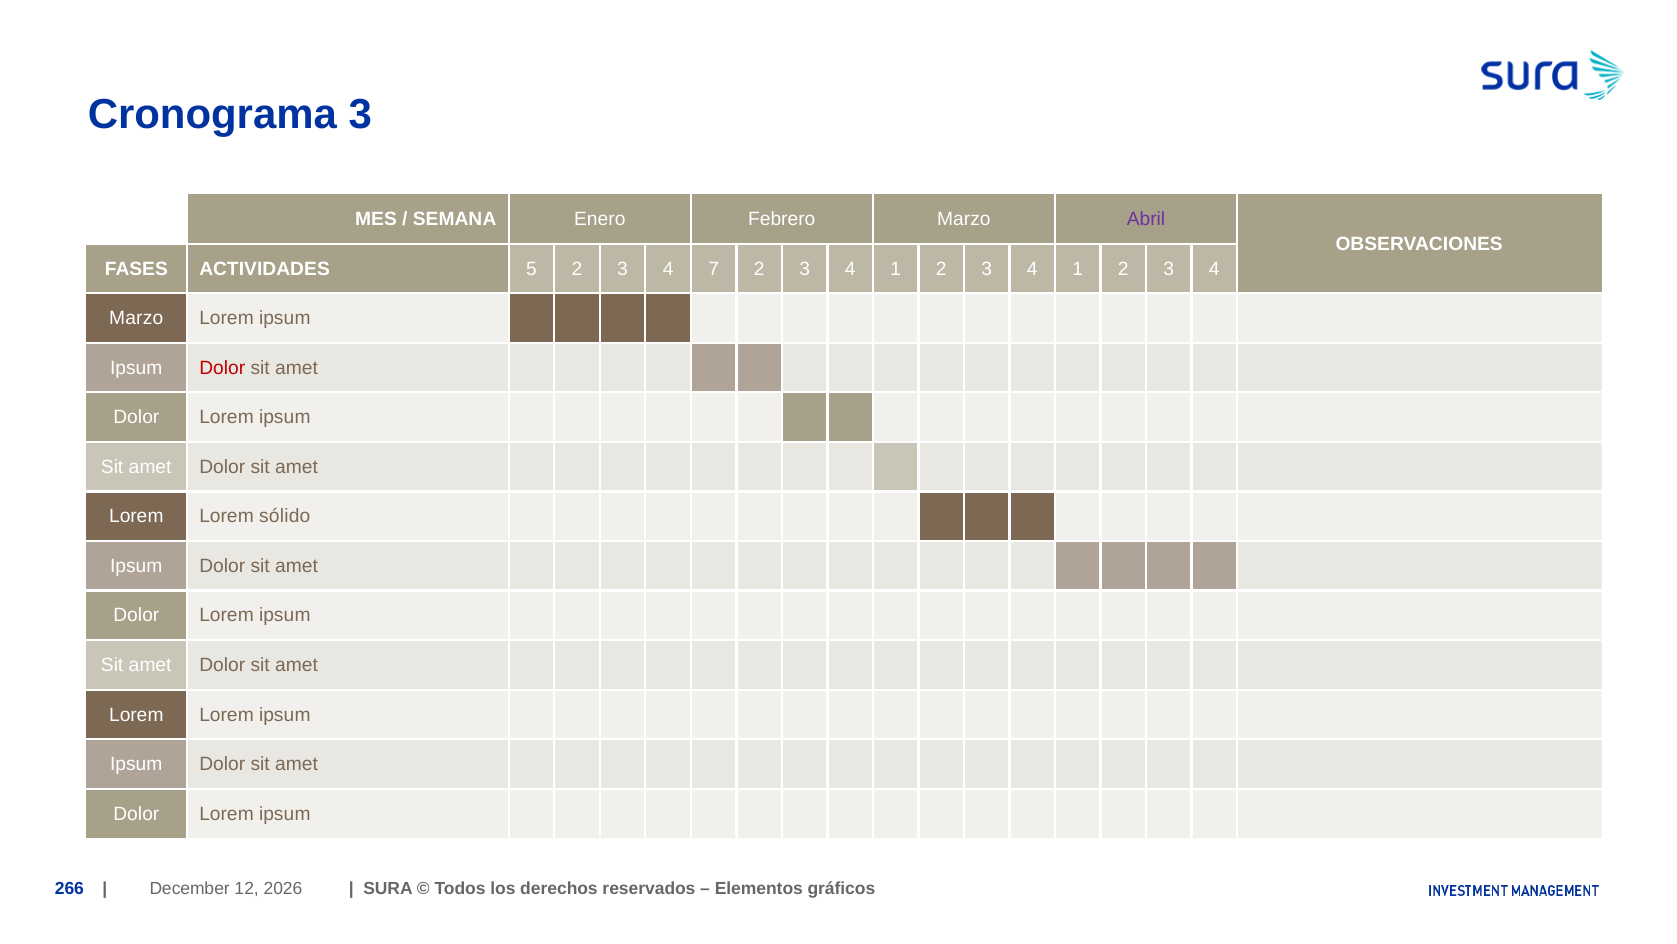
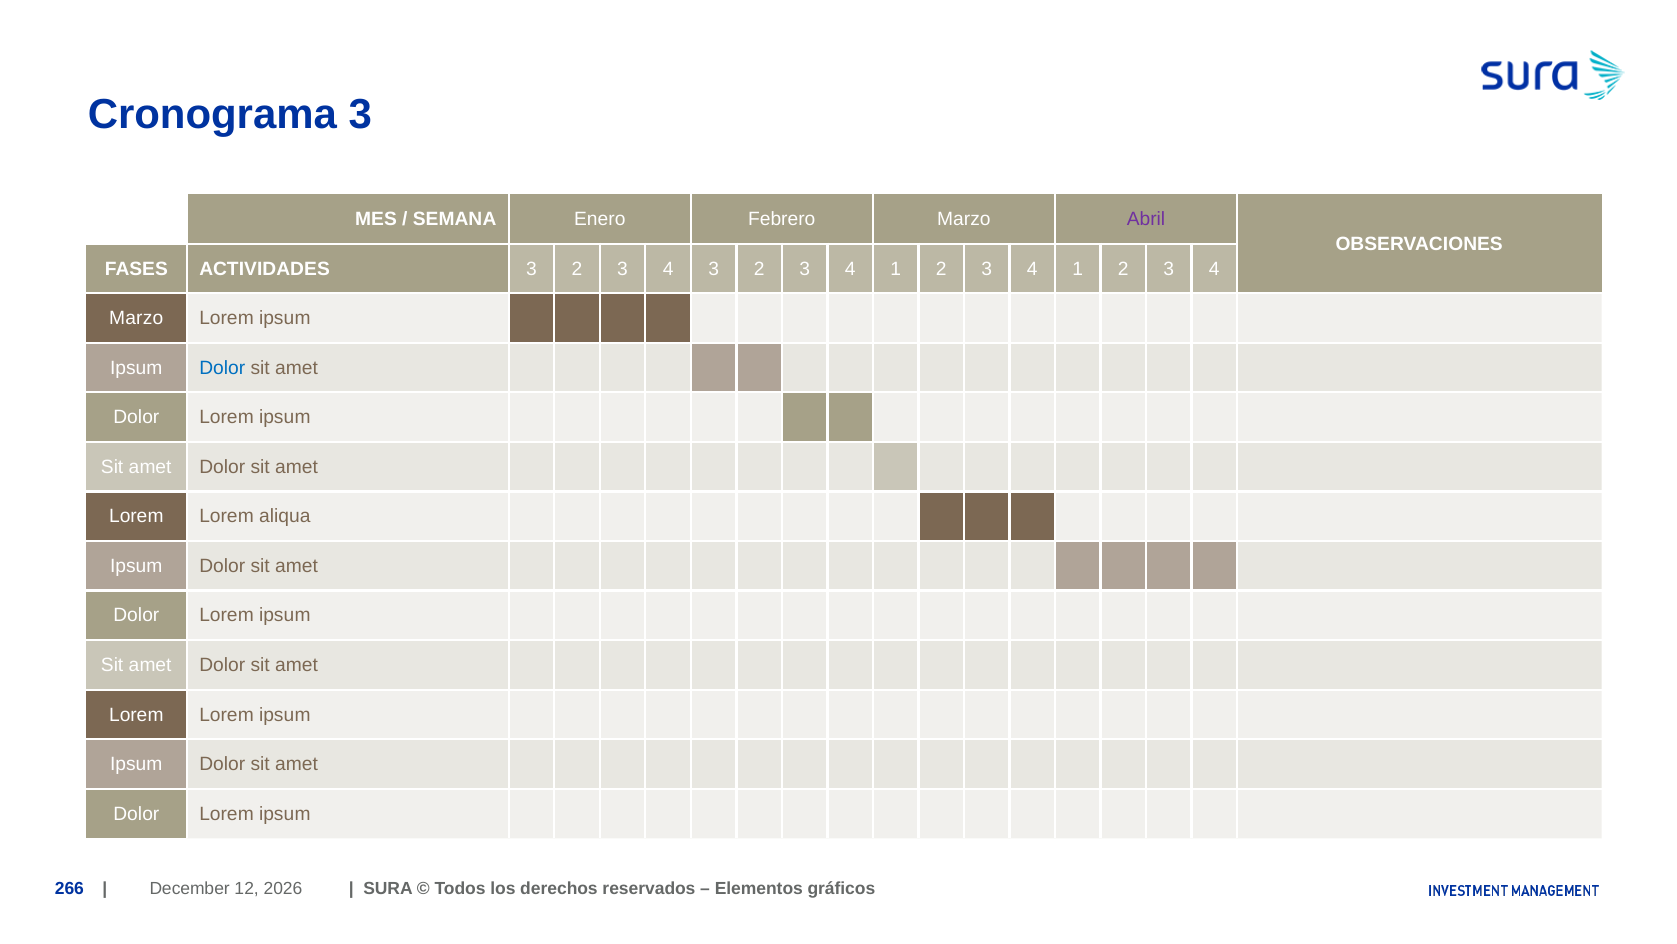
ACTIVIDADES 5: 5 -> 3 (532, 269)
4 7: 7 -> 3 (714, 269)
Dolor colour: red -> blue (222, 368)
sólido: sólido -> aliqua (285, 516)
